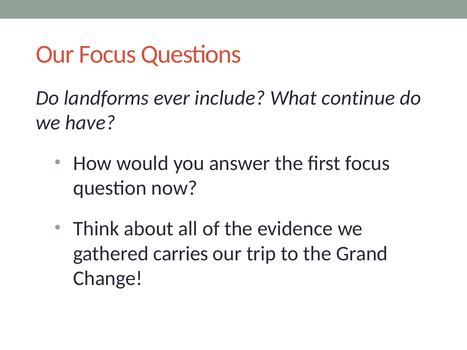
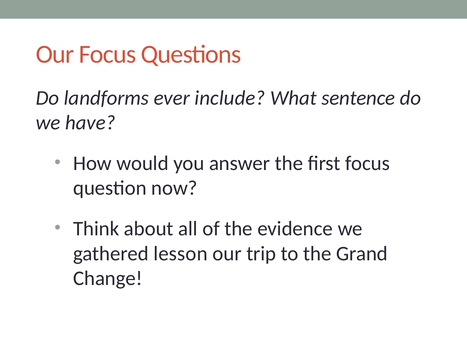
continue: continue -> sentence (358, 98)
carries: carries -> lesson (180, 254)
